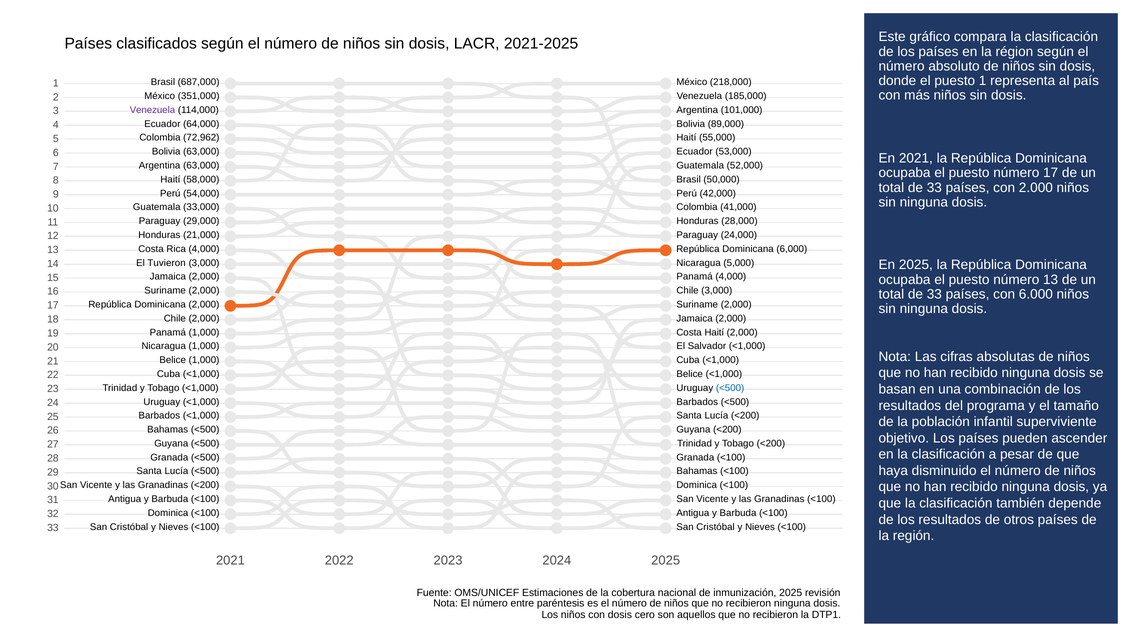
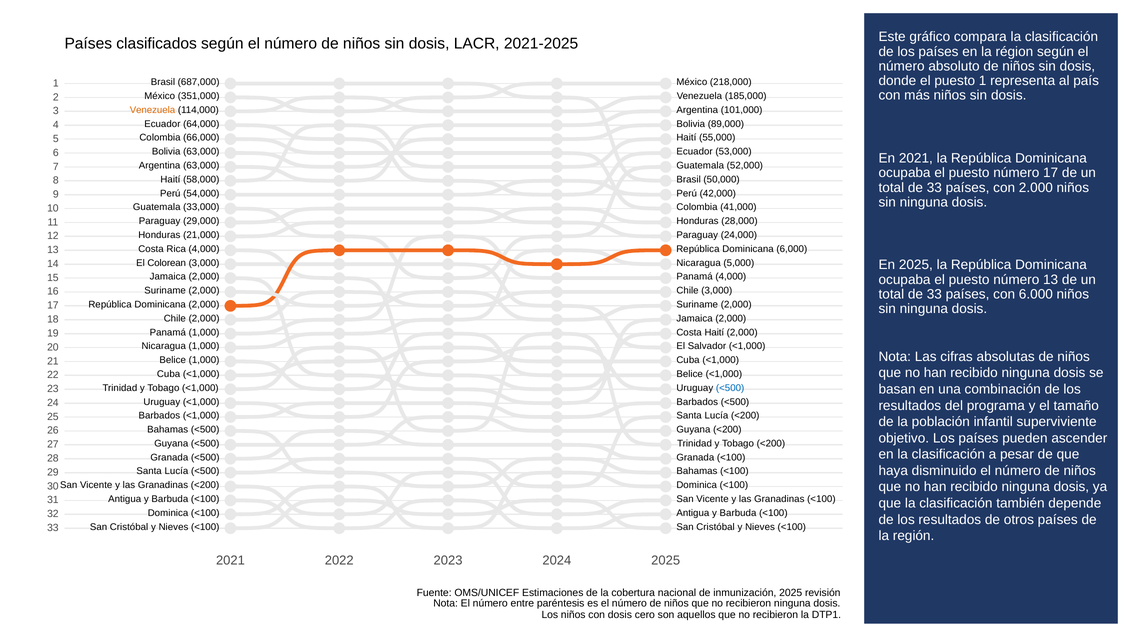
Venezuela colour: purple -> orange (152, 110)
72,962: 72,962 -> 66,000 (201, 138)
Tuvieron: Tuvieron -> Colorean (167, 263)
